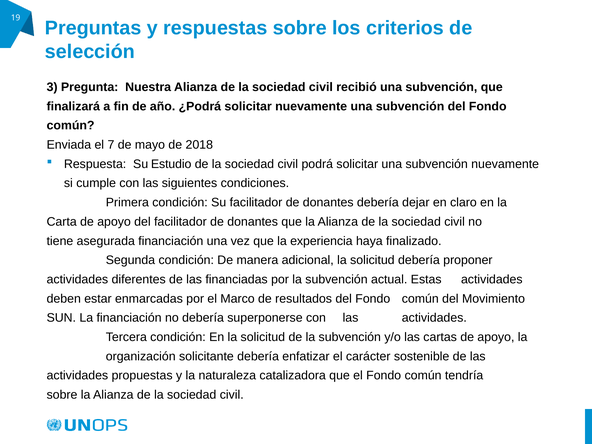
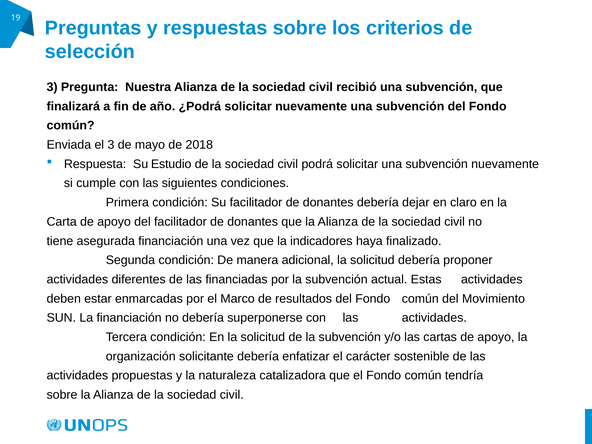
el 7: 7 -> 3 (111, 145)
experiencia: experiencia -> indicadores (321, 241)
